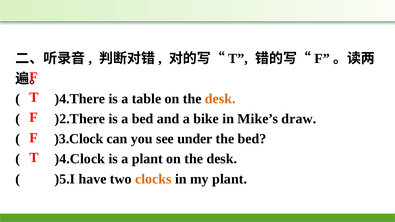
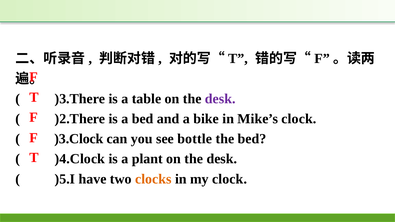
)4.There: )4.There -> )3.There (80, 99)
desk colour: orange -> purple (220, 99)
Mike’s draw: draw -> clock (299, 119)
under: under -> bottle (195, 139)
my plant: plant -> clock (230, 179)
